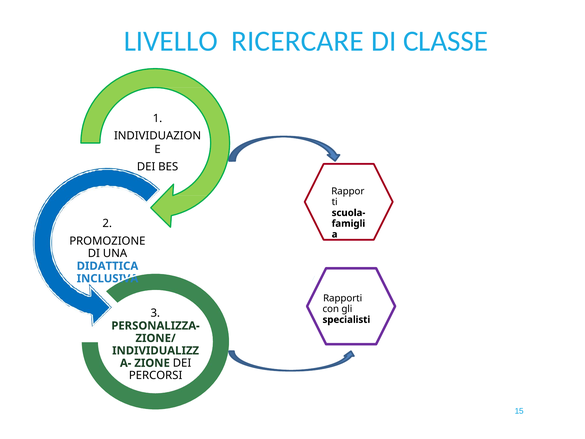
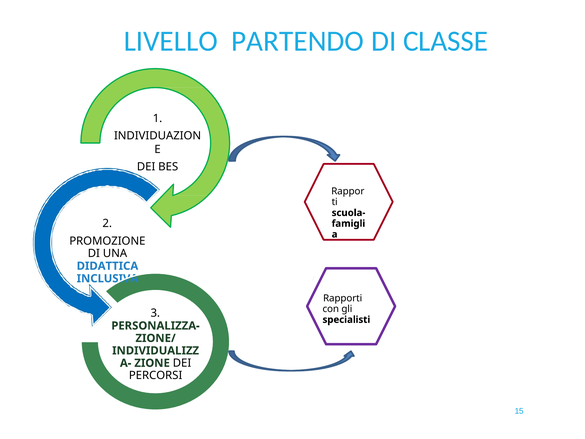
RICERCARE: RICERCARE -> PARTENDO (298, 41)
